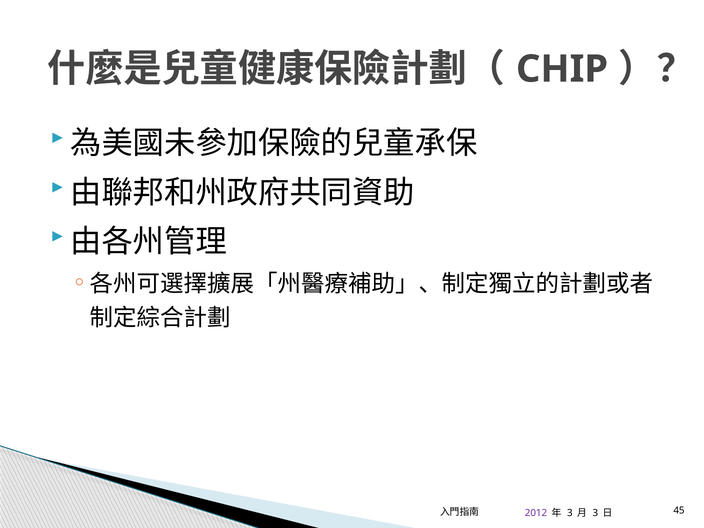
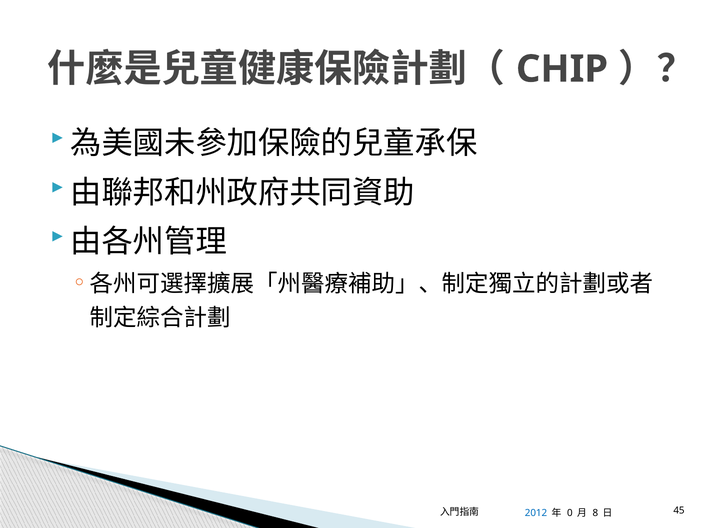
2012 colour: purple -> blue (536, 513)
3: 3 -> 0 (570, 513)
3: 3 -> 8 (595, 513)
